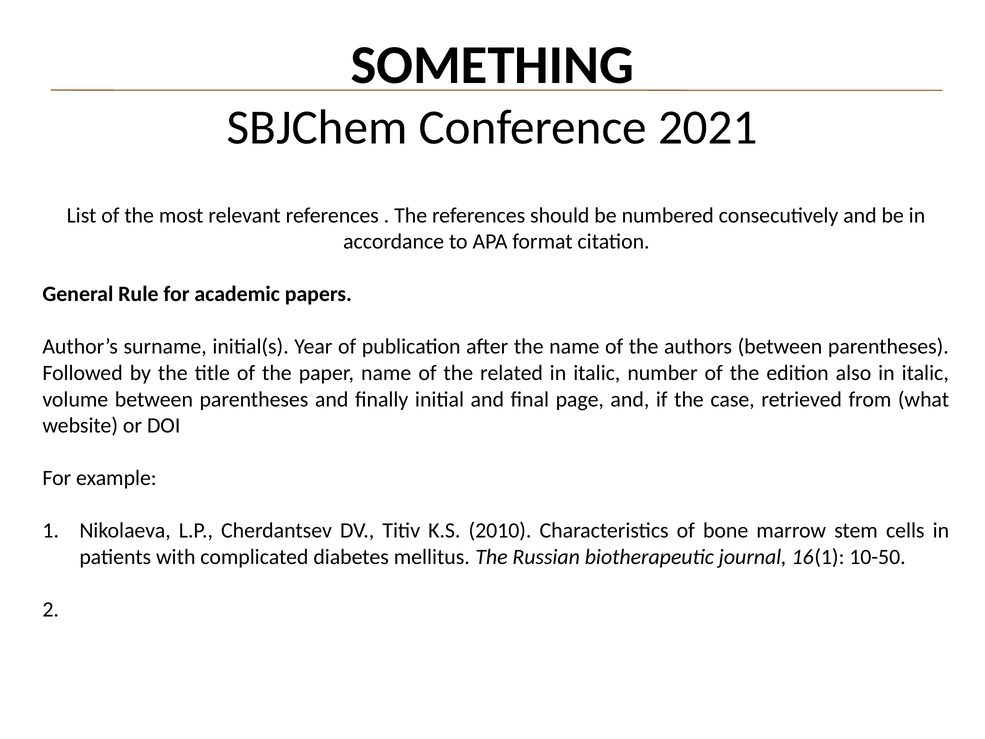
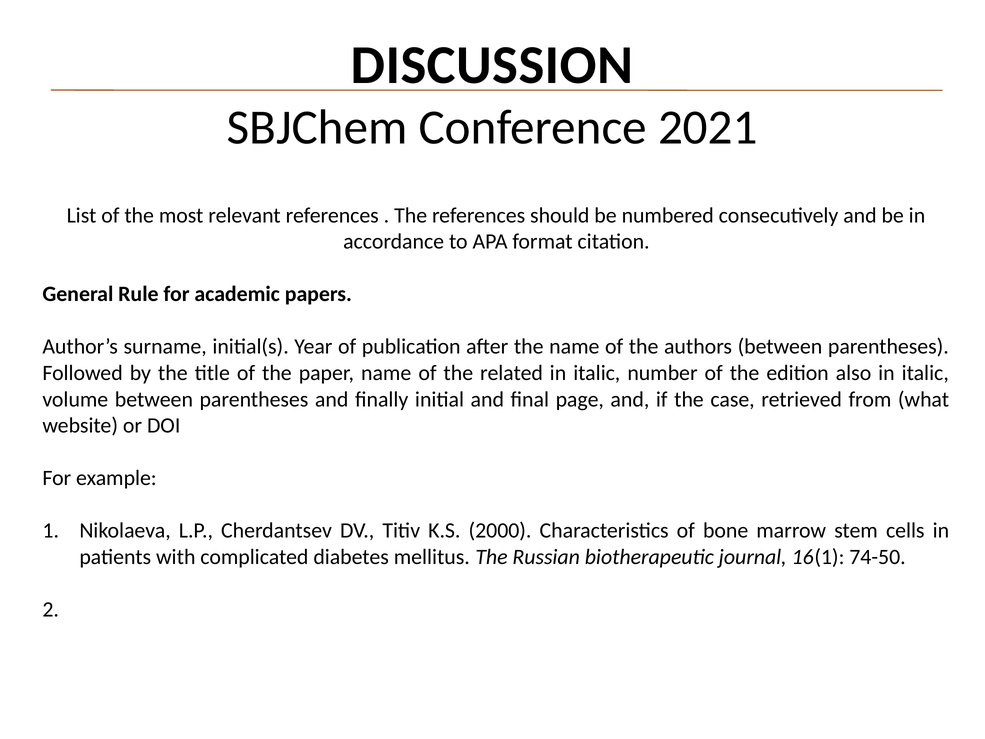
SOMETHING: SOMETHING -> DISCUSSION (492, 65)
2010: 2010 -> 2000 (500, 530)
10-50: 10-50 -> 74-50 (878, 557)
